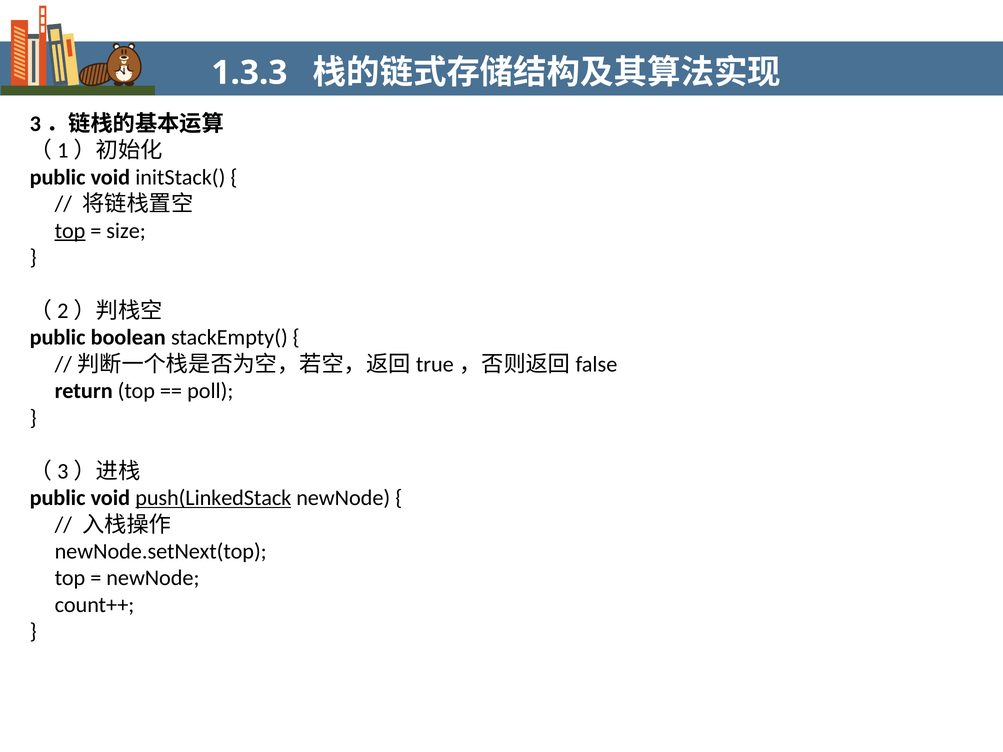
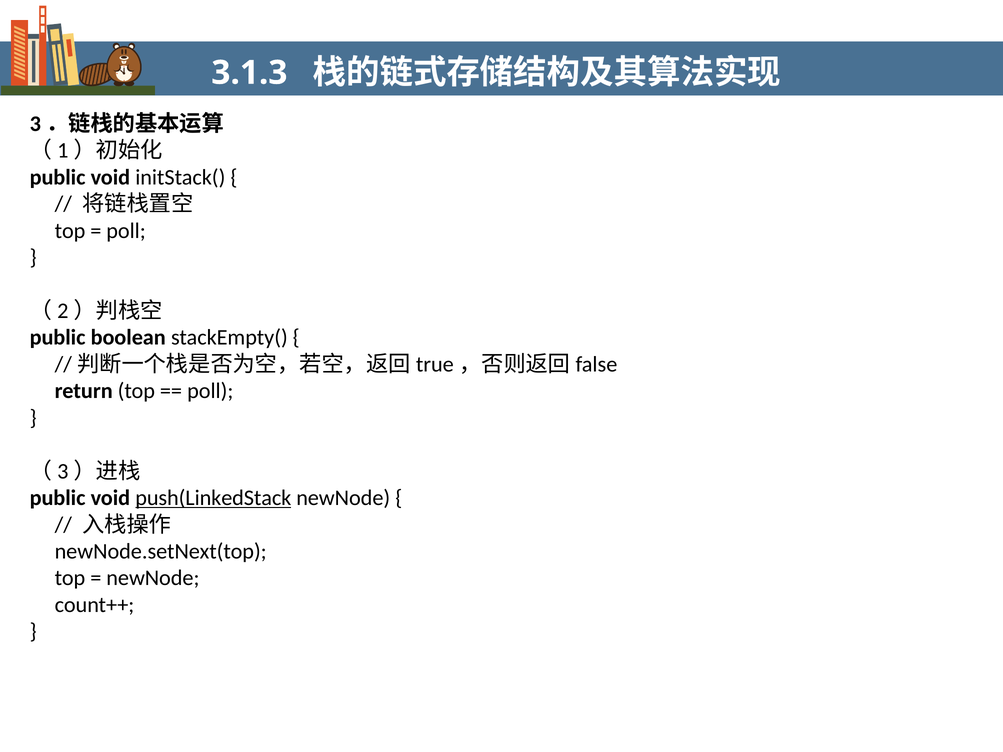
1.3.3: 1.3.3 -> 3.1.3 (249, 73)
top underline: present -> none (70, 231)
size: size -> poll (126, 231)
